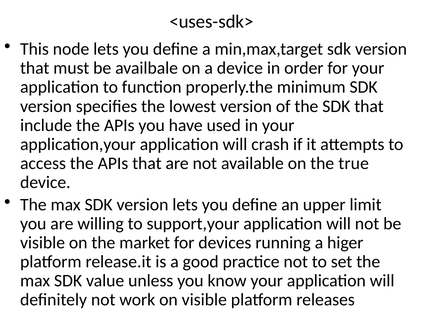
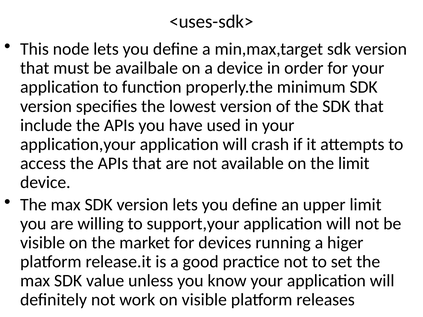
the true: true -> limit (354, 163)
